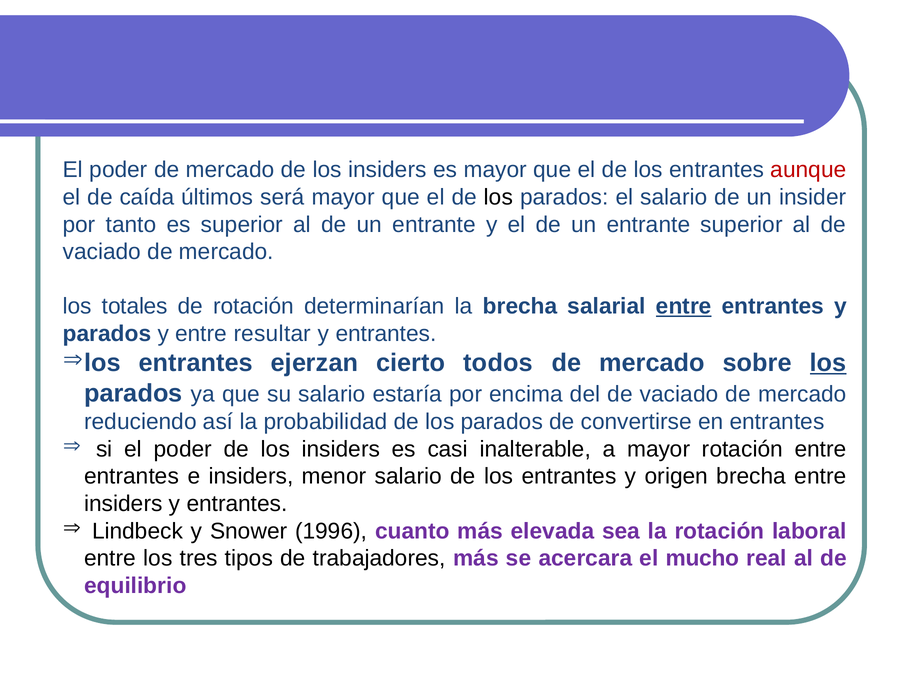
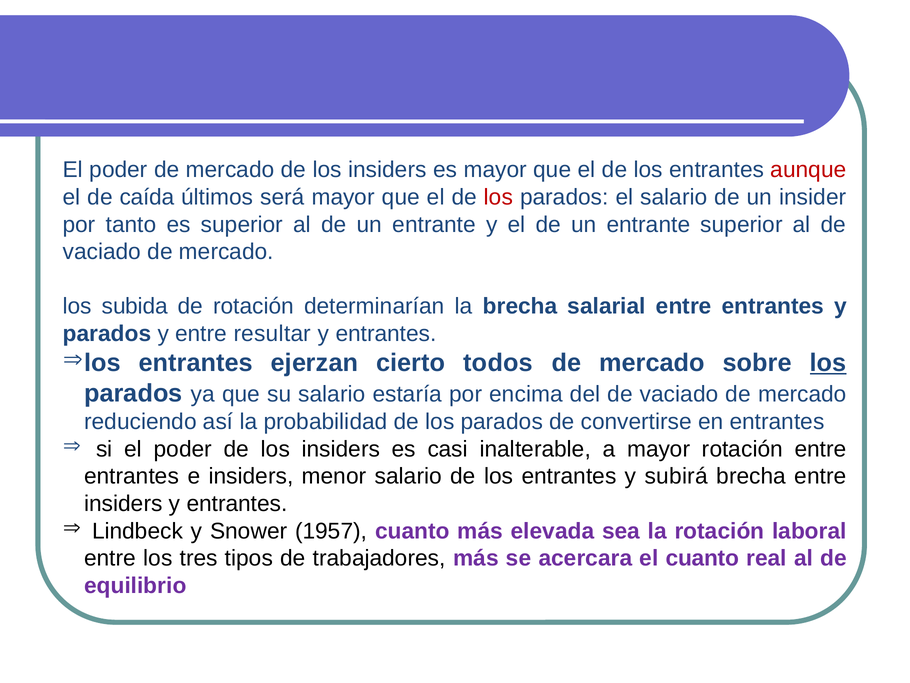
los colour: black -> red (498, 197)
totales: totales -> subida (135, 306)
entre underline: present -> none (684, 306)
origen: origen -> subirá (676, 476)
1996: 1996 -> 1957 (331, 531)
el mucho: mucho -> cuanto (702, 558)
